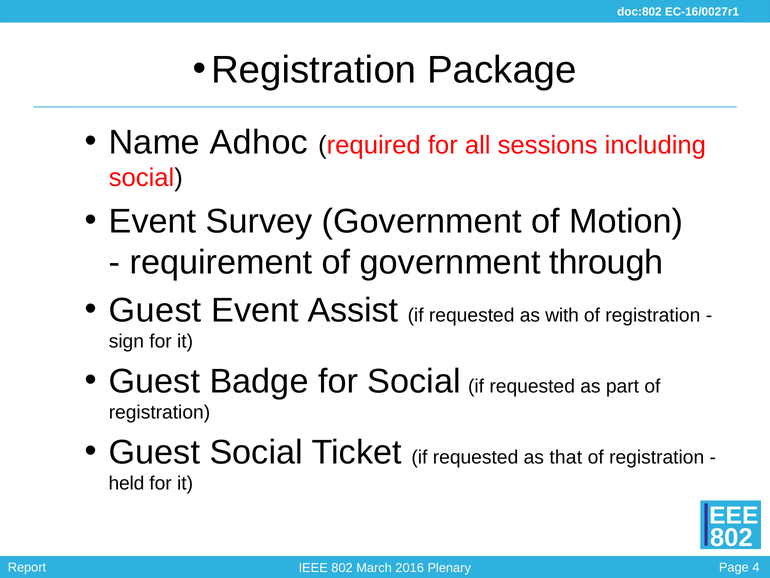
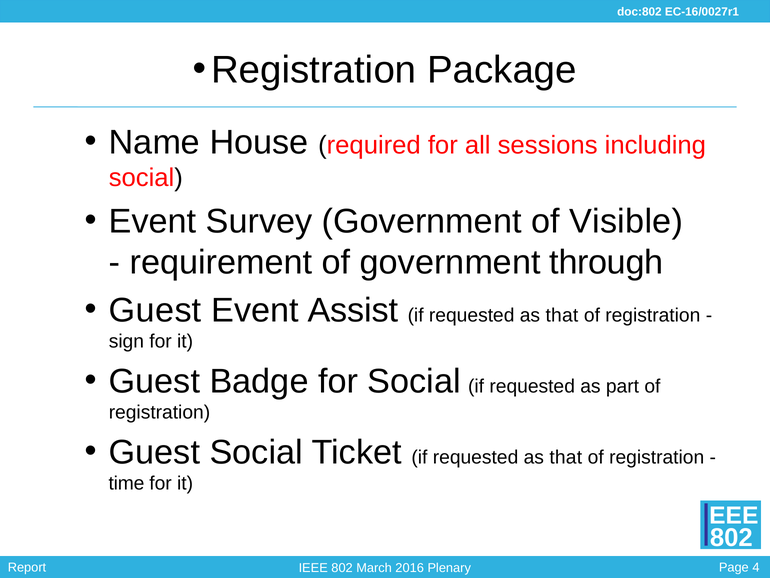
Adhoc: Adhoc -> House (259, 142)
Motion: Motion -> Visible (626, 221)
with: with -> that (562, 315)
held: held -> time (126, 483)
